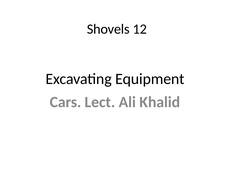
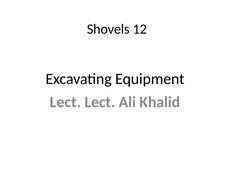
Cars: Cars -> Lect (65, 102)
